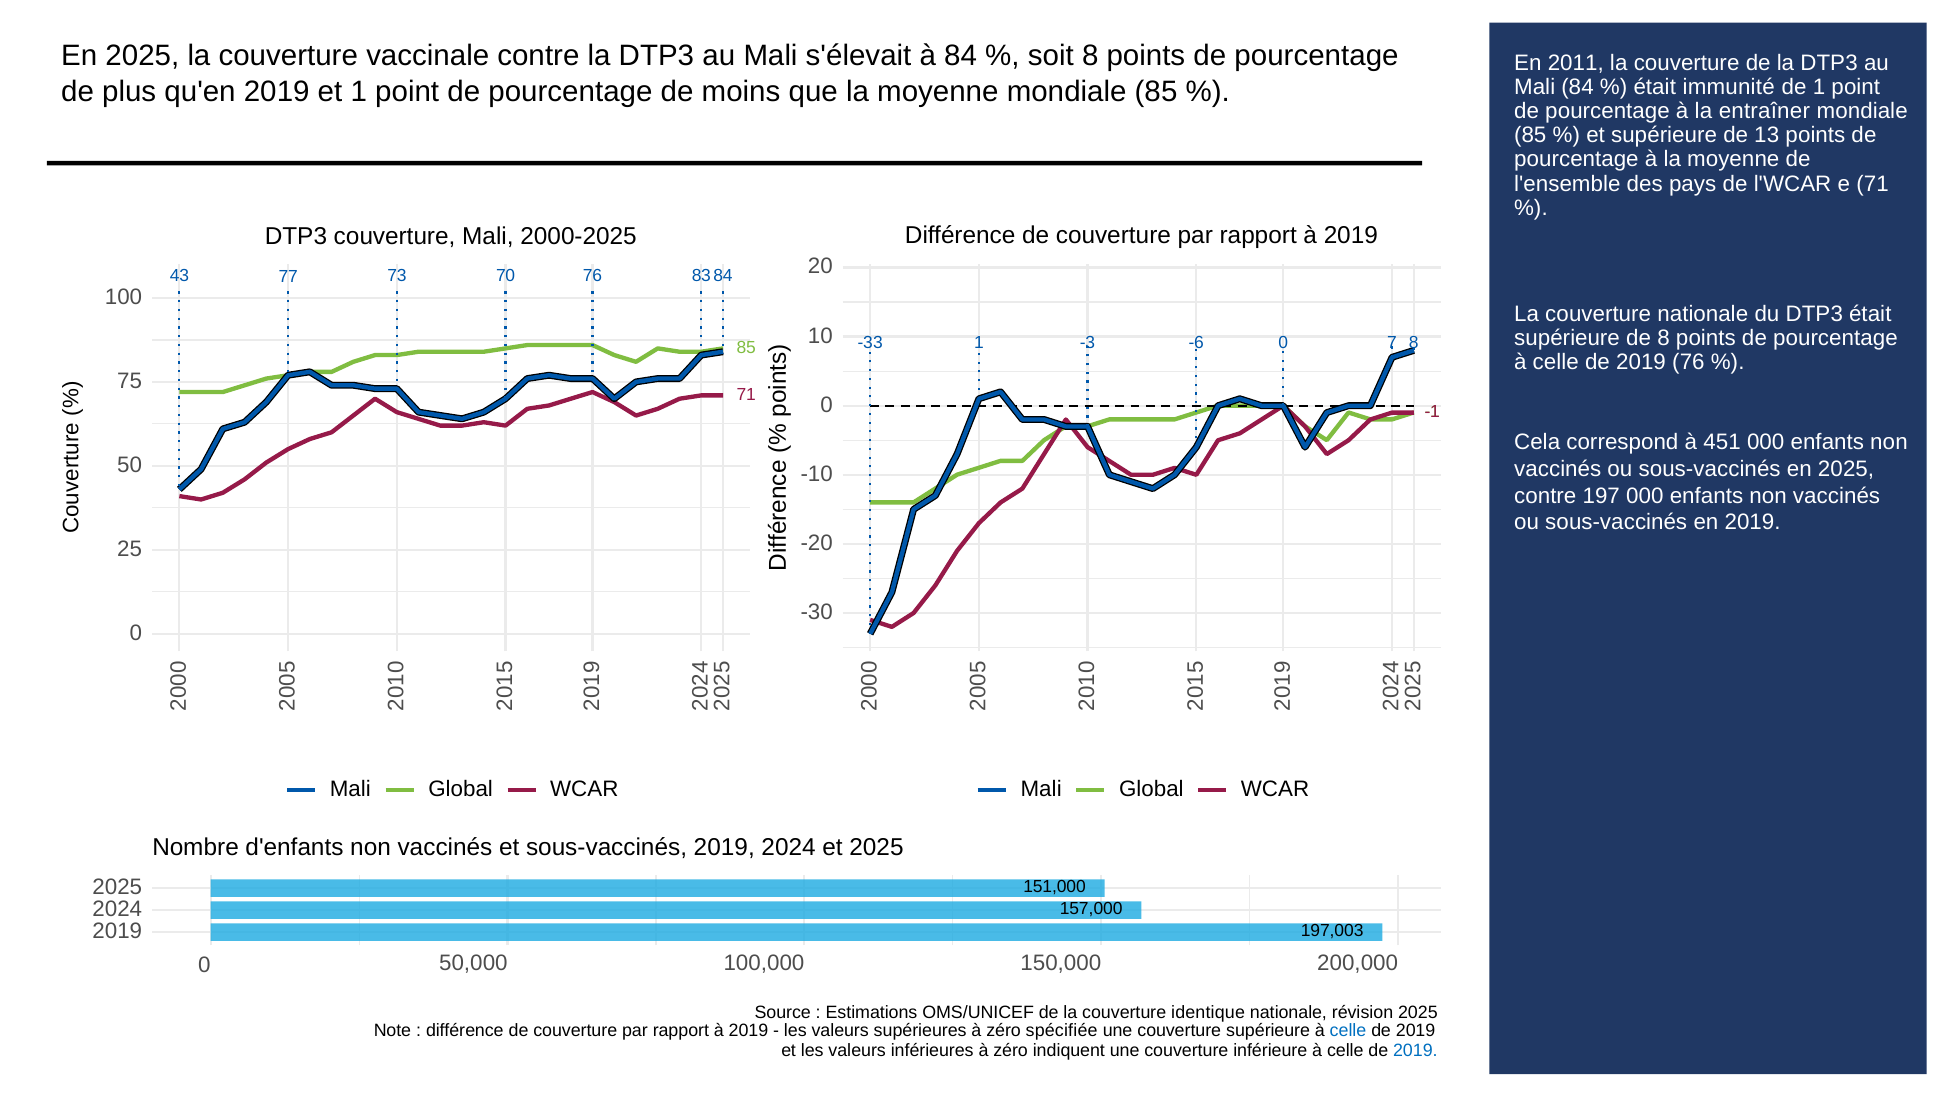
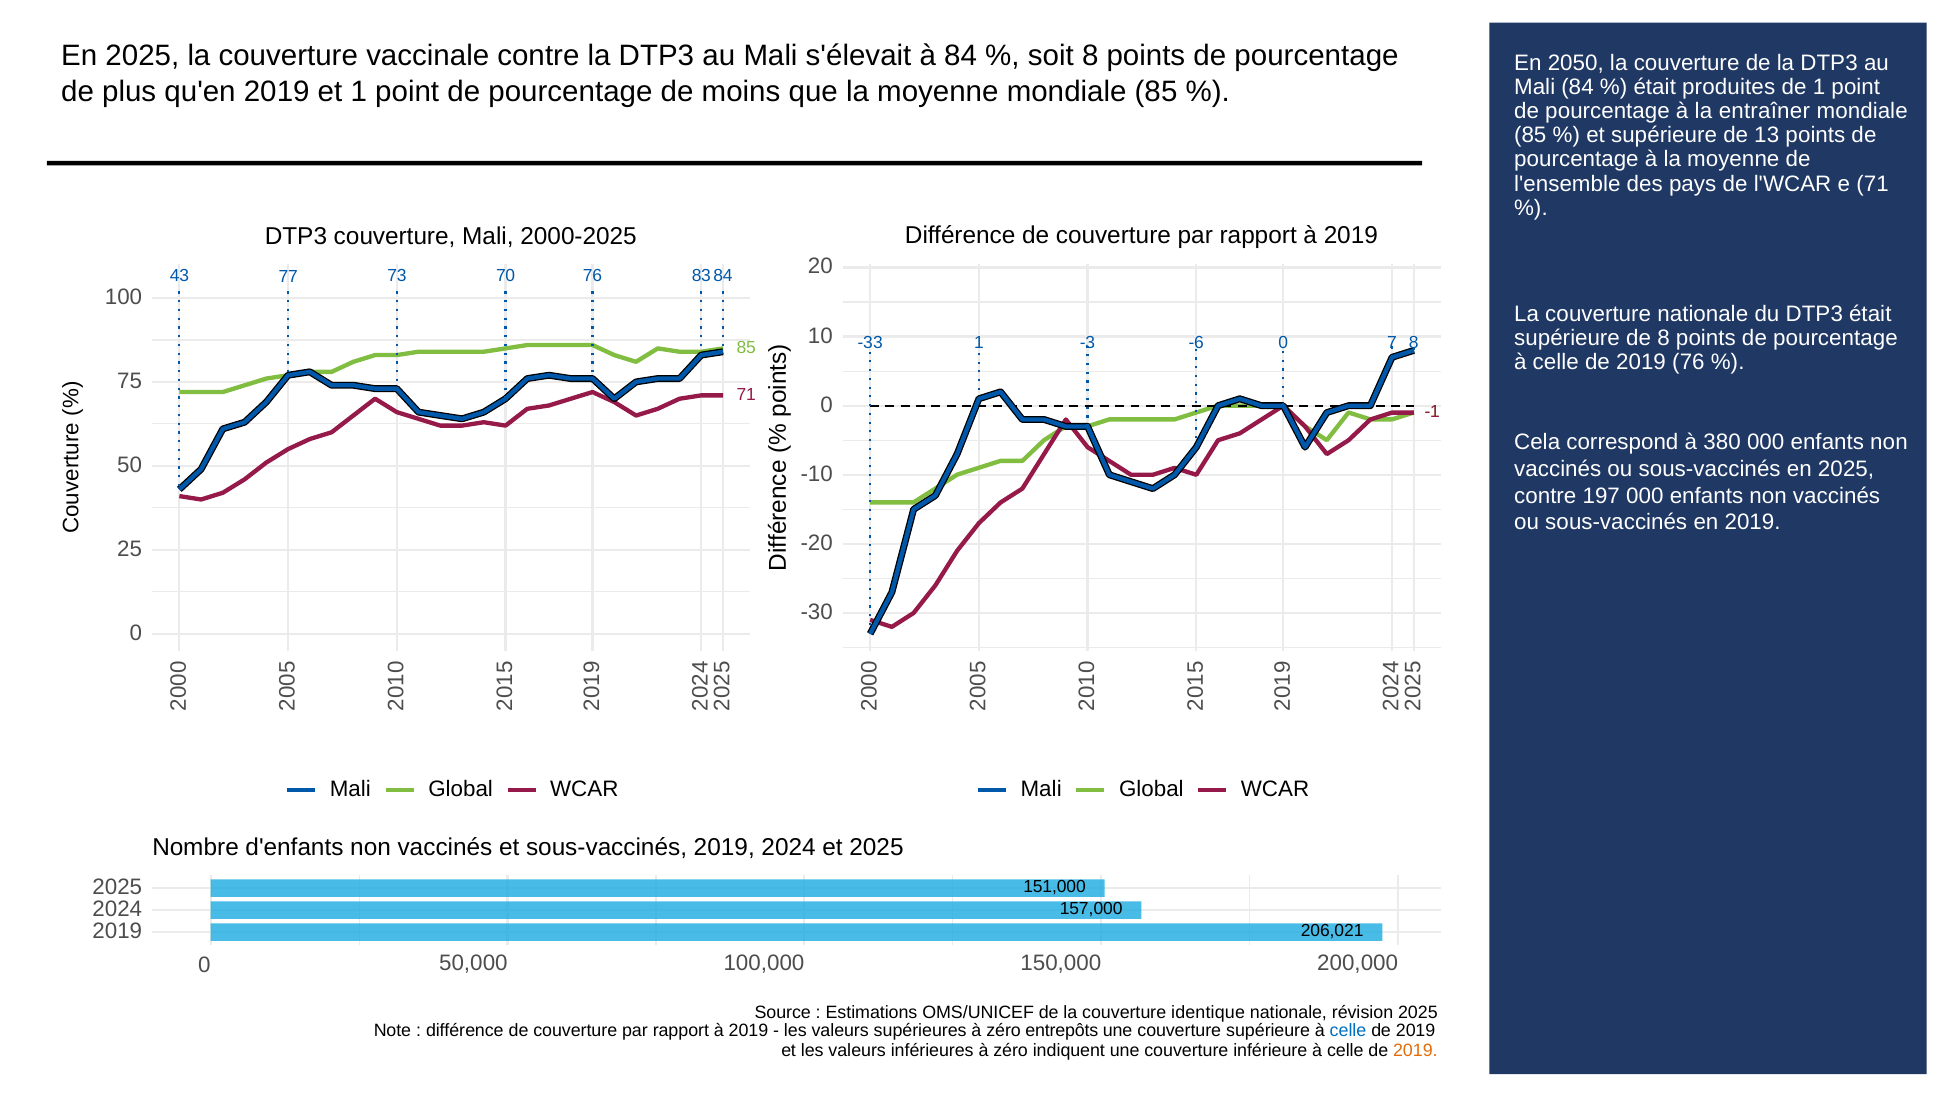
2011: 2011 -> 2050 (1576, 63)
immunité: immunité -> produites (1729, 87)
451: 451 -> 380 (1722, 442)
197,003: 197,003 -> 206,021 (1332, 931)
spécifiée: spécifiée -> entrepôts (1062, 1032)
2019 colour: blue -> orange (1415, 1051)
